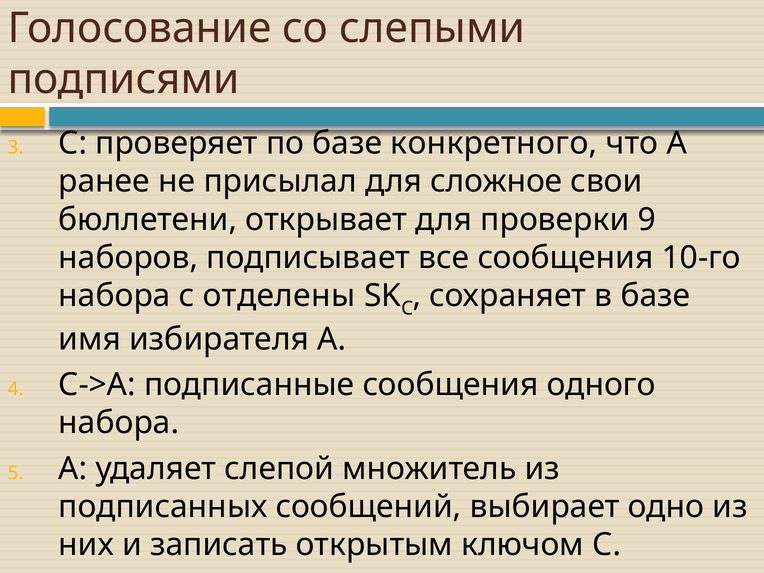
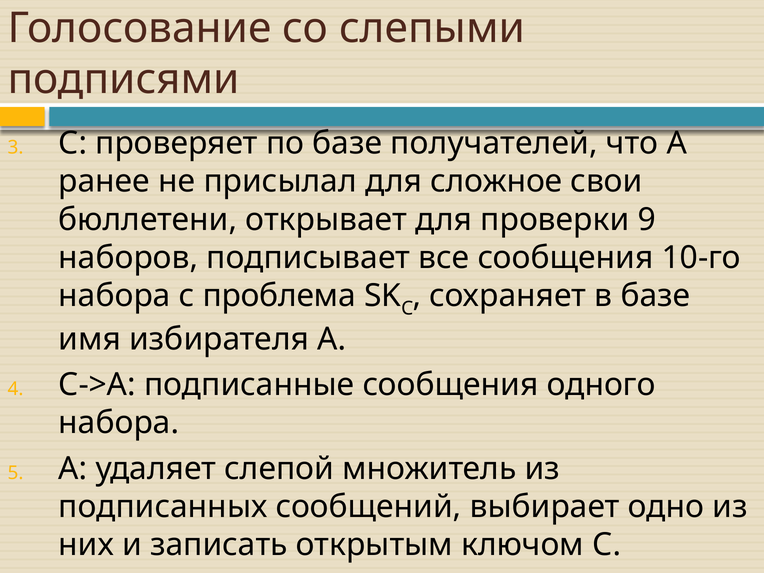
конкретного: конкретного -> получателей (494, 143)
отделены: отделены -> проблема (279, 296)
